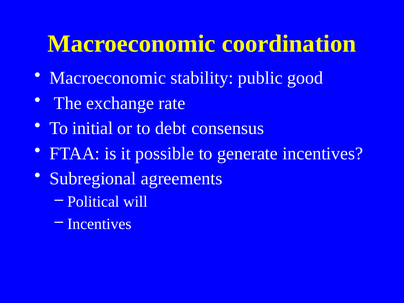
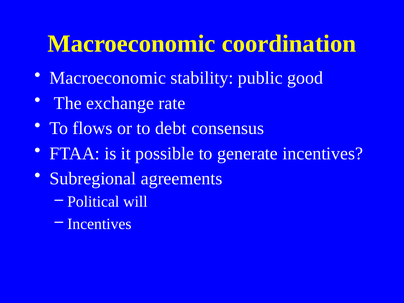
initial: initial -> flows (93, 128)
